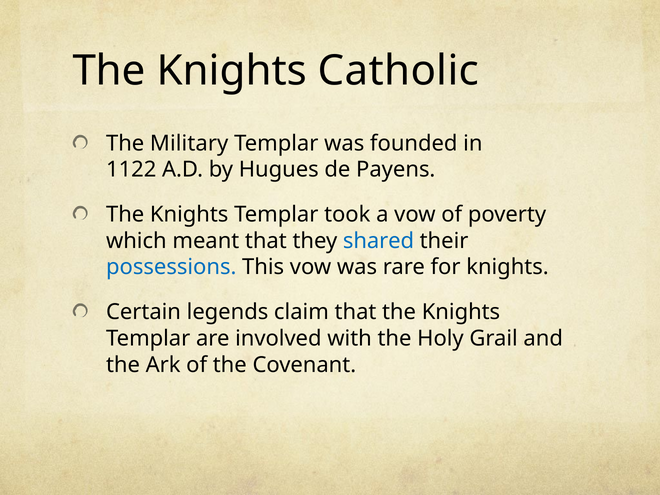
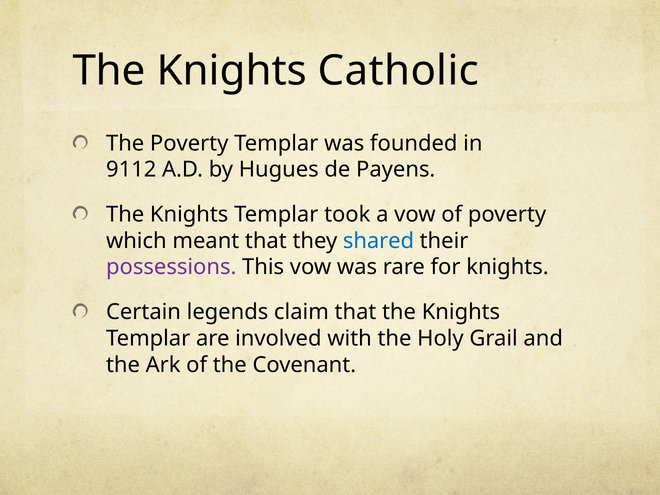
The Military: Military -> Poverty (189, 143)
1122: 1122 -> 9112 (131, 170)
possessions colour: blue -> purple (171, 267)
